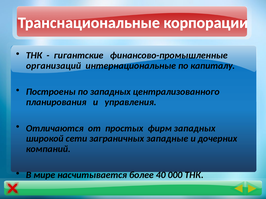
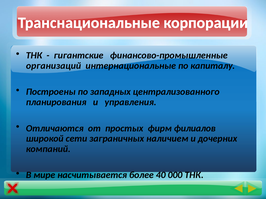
фирм западных: западных -> филиалов (195, 129)
западные: западные -> наличием (167, 139)
